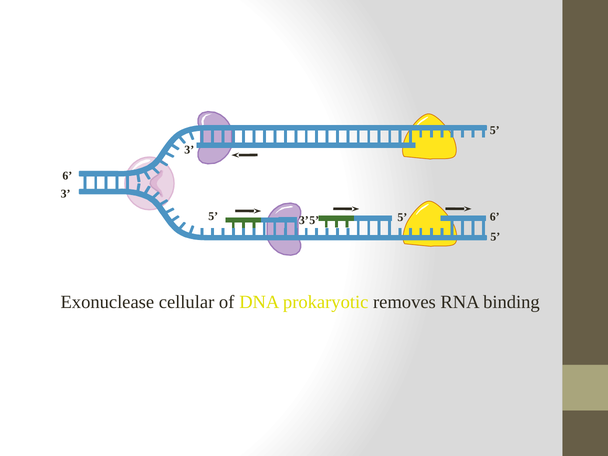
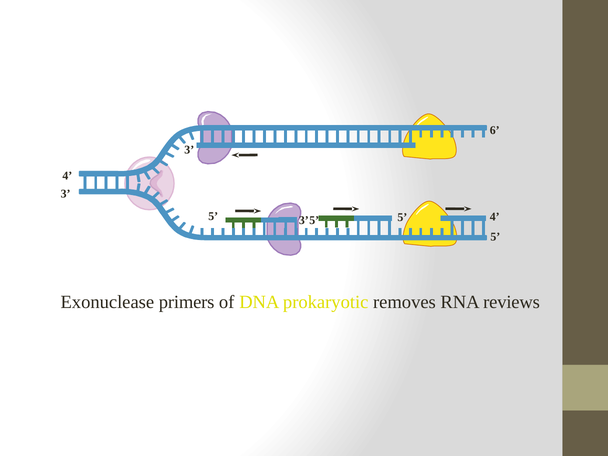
5: 5 -> 6 (495, 130)
6: 6 -> 4 (67, 176)
6: 6 -> 4 (495, 217)
cellular: cellular -> primers (187, 302)
binding: binding -> reviews (512, 302)
